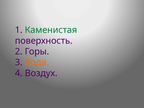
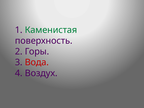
Вода colour: orange -> red (37, 62)
